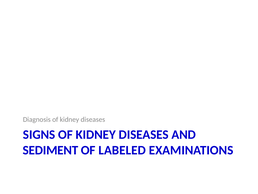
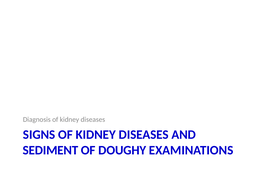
LABELED: LABELED -> DOUGHY (122, 150)
